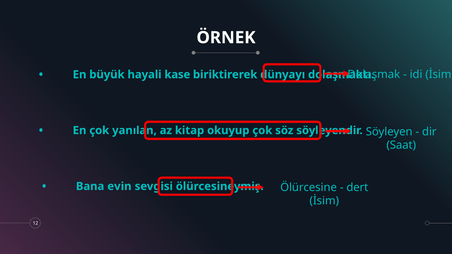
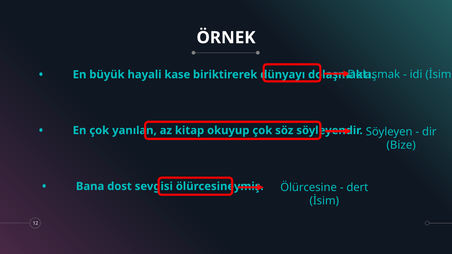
Saat: Saat -> Bize (401, 145)
evin: evin -> dost (120, 186)
